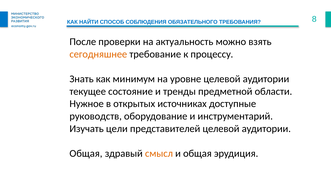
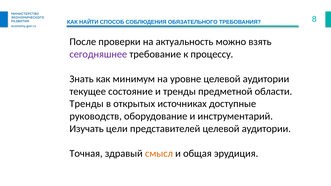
сегодняшнее colour: orange -> purple (98, 54)
Нужное: Нужное -> Тренды (87, 104)
Общая: Общая -> Точная (86, 154)
